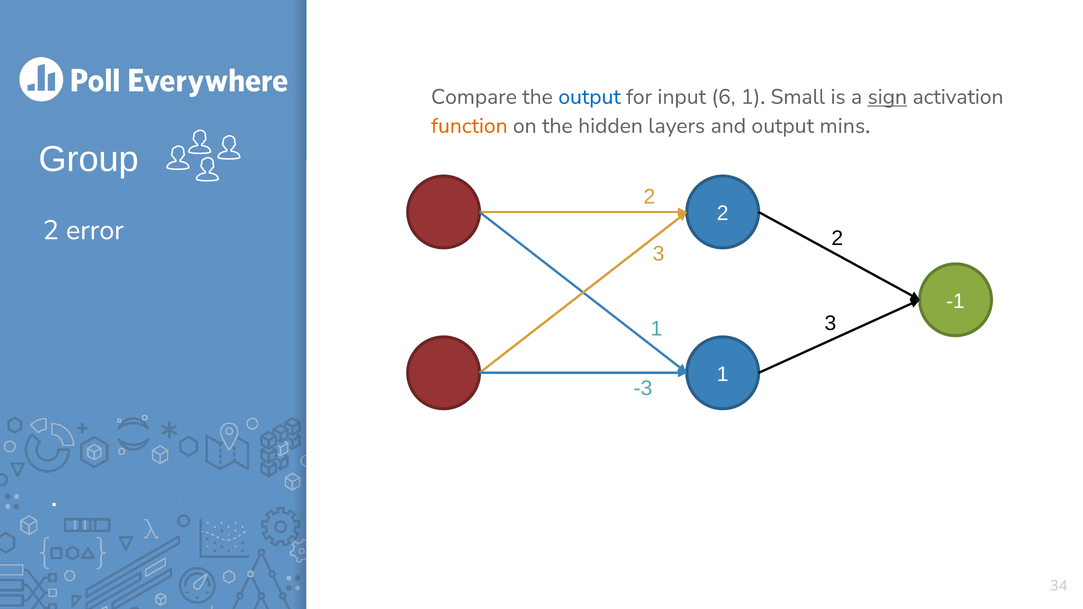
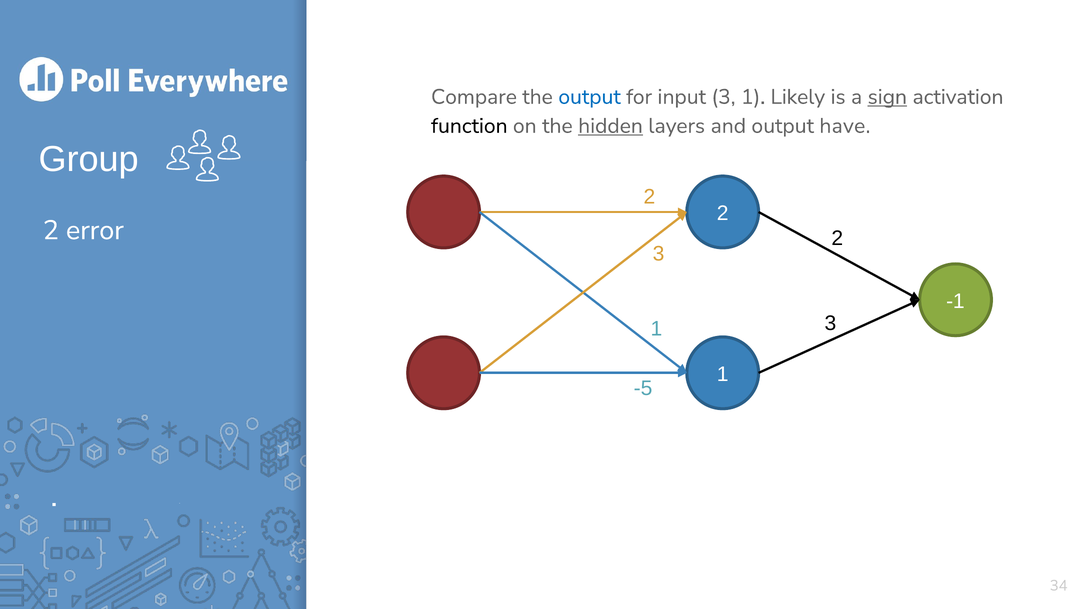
input 6: 6 -> 3 (723, 97)
Small: Small -> Likely (798, 97)
function colour: orange -> black (469, 126)
hidden underline: none -> present (611, 126)
mins: mins -> have (845, 126)
-3: -3 -> -5 (643, 388)
